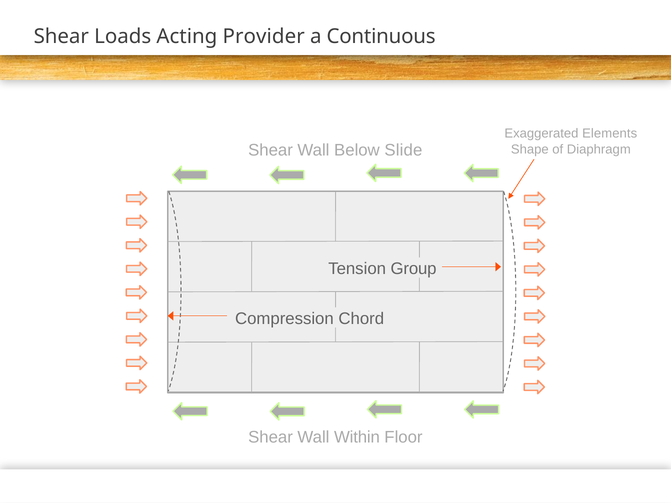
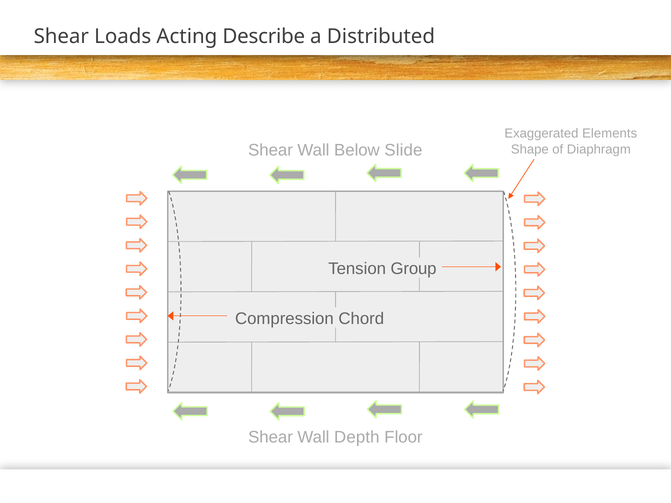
Provider: Provider -> Describe (264, 36)
Continuous: Continuous -> Distributed (381, 36)
Within: Within -> Depth (357, 437)
